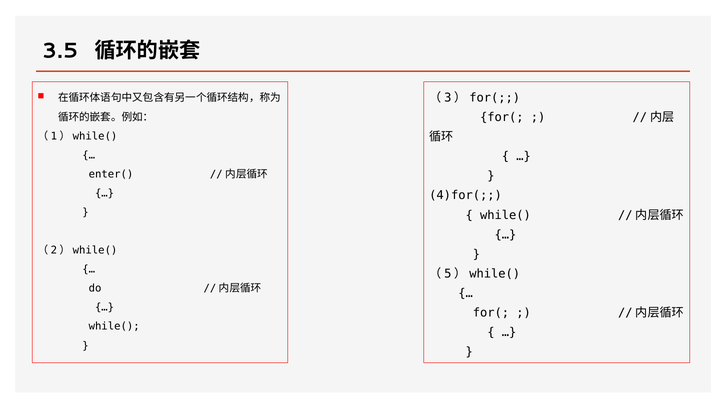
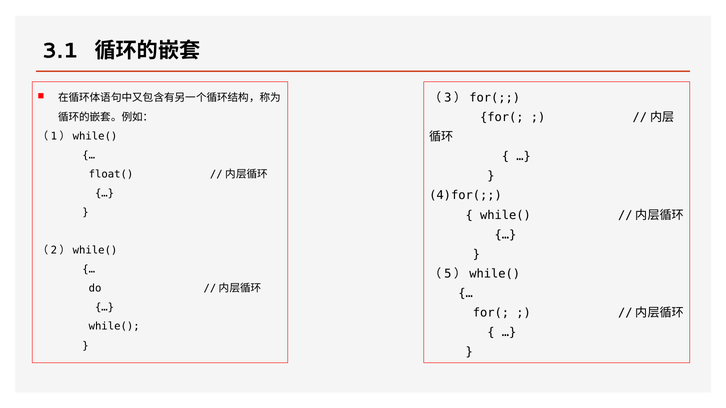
3.5: 3.5 -> 3.1 (60, 51)
enter(: enter( -> float( (111, 174)
